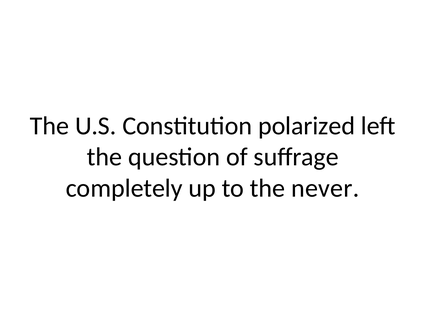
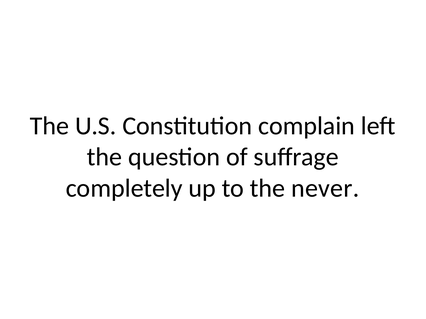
polarized: polarized -> complain (307, 126)
